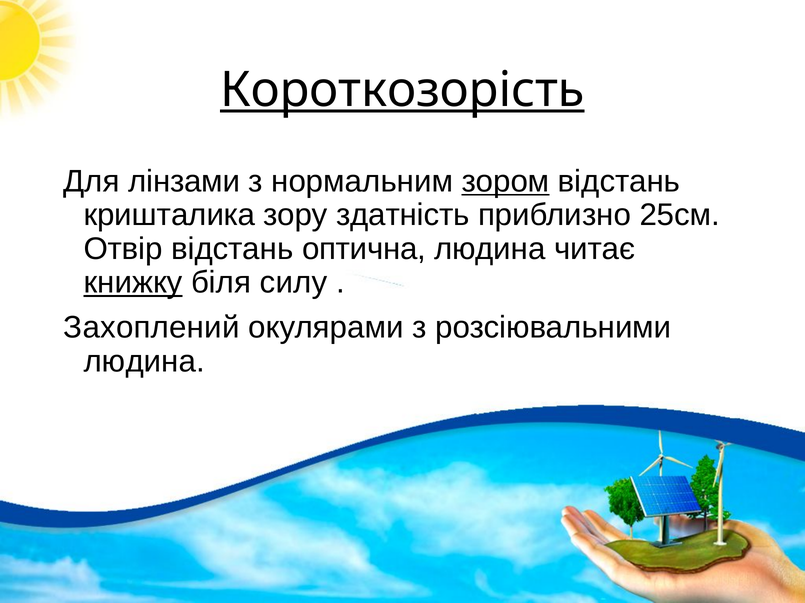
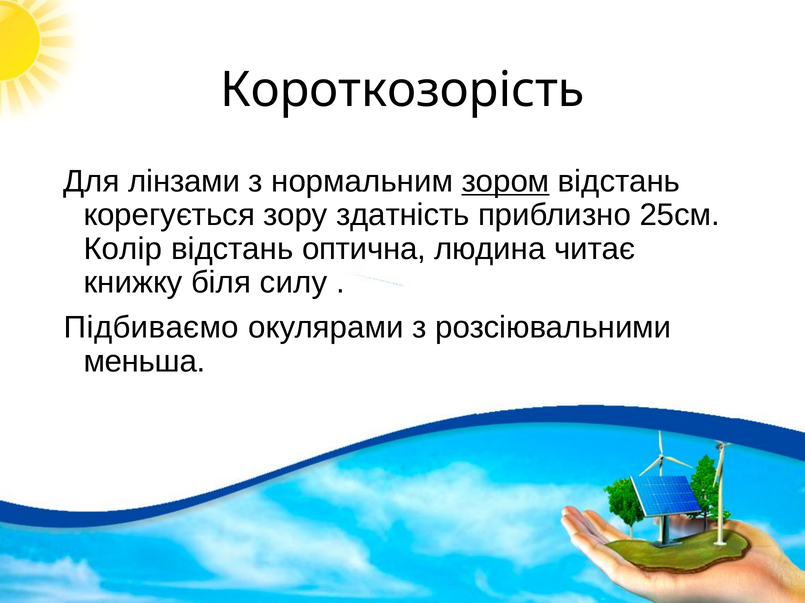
Короткозорість underline: present -> none (402, 90)
кришталика: кришталика -> корегується (169, 215)
Отвір: Отвір -> Колір (123, 249)
книжку underline: present -> none (133, 283)
Захоплений: Захоплений -> Підбиваємо (151, 328)
людина: людина -> меньша (145, 362)
